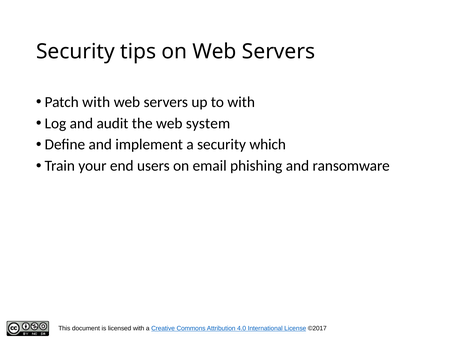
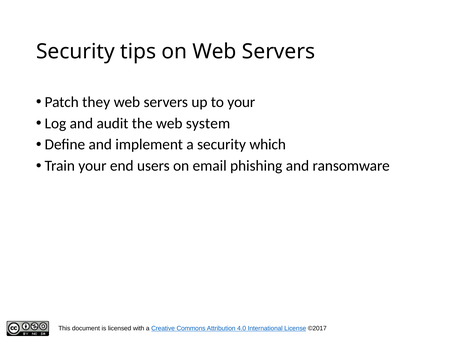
Patch with: with -> they (96, 102)
to with: with -> your (241, 102)
